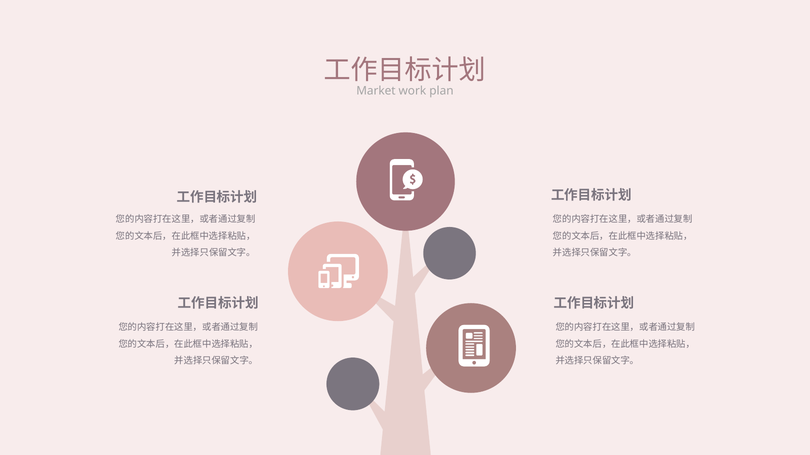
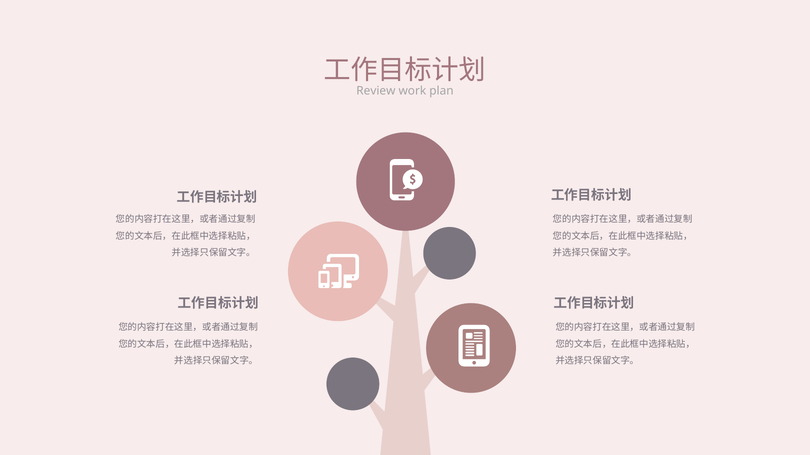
Market: Market -> Review (376, 91)
